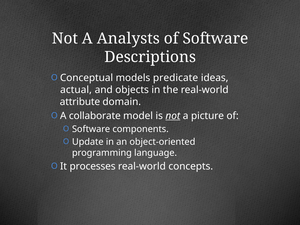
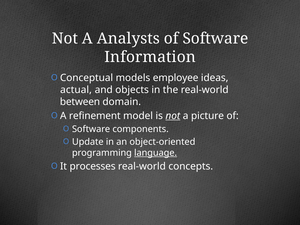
Descriptions: Descriptions -> Information (150, 57)
predicate: predicate -> employee (176, 78)
attribute: attribute -> between (80, 102)
collaborate: collaborate -> refinement (95, 116)
language underline: none -> present (156, 153)
